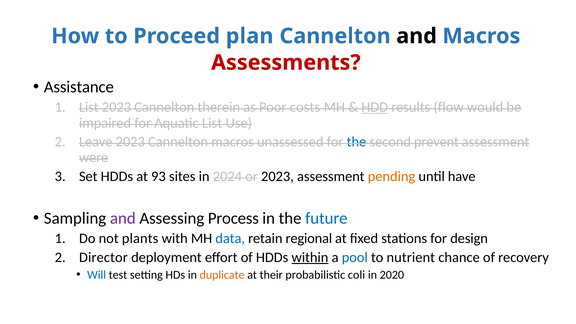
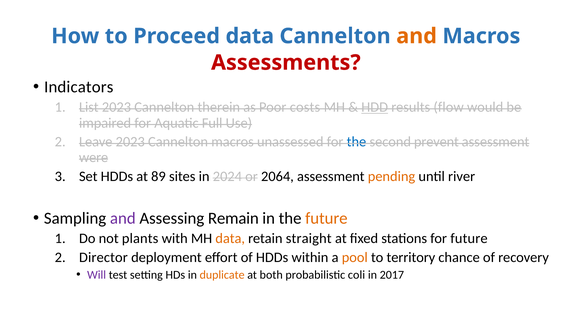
Proceed plan: plan -> data (250, 36)
and colour: black -> orange (417, 36)
Assistance: Assistance -> Indicators (79, 87)
Aquatic List: List -> Full (212, 123)
93: 93 -> 89 (158, 176)
or 2023: 2023 -> 2064 (277, 176)
have: have -> river (462, 176)
Process: Process -> Remain (233, 218)
future colour: blue -> orange (326, 218)
data colour: blue -> orange (230, 238)
regional: regional -> straight (309, 238)
for design: design -> future (469, 238)
within underline: present -> none (310, 257)
pool colour: blue -> orange (355, 257)
nutrient: nutrient -> territory (411, 257)
Will colour: blue -> purple (97, 275)
their: their -> both (271, 275)
2020: 2020 -> 2017 (392, 275)
